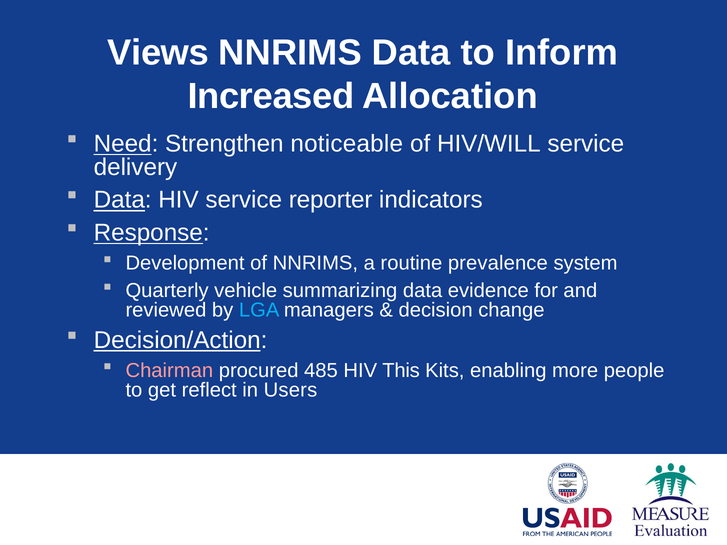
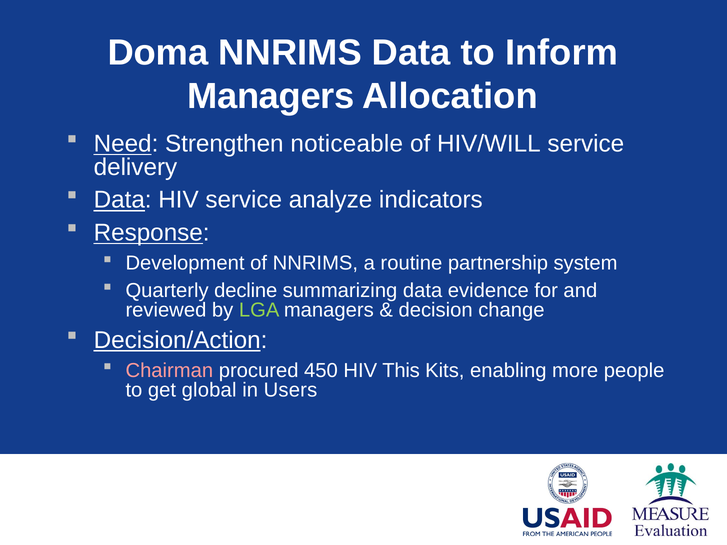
Views: Views -> Doma (158, 53)
Increased: Increased -> Managers (271, 96)
reporter: reporter -> analyze (331, 200)
prevalence: prevalence -> partnership (498, 263)
vehicle: vehicle -> decline (246, 291)
LGA colour: light blue -> light green (259, 310)
485: 485 -> 450 (321, 371)
reflect: reflect -> global (209, 390)
